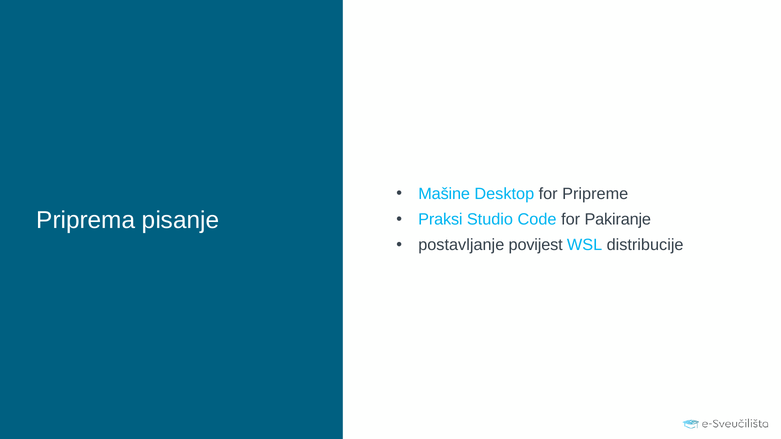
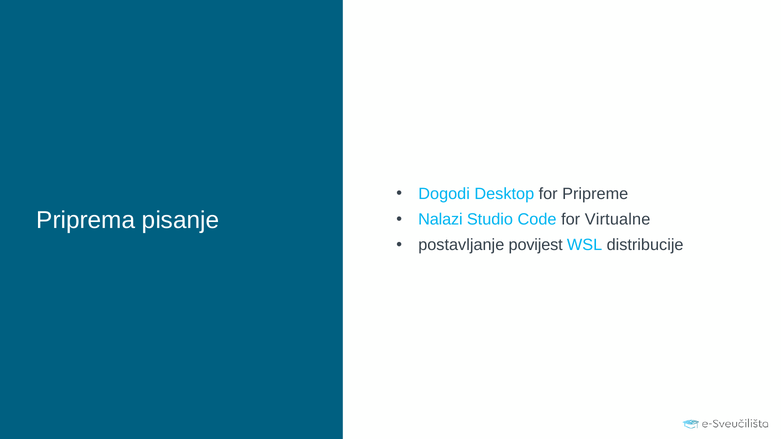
Mašine: Mašine -> Dogodi (444, 194)
Praksi: Praksi -> Nalazi (440, 220)
Pakiranje: Pakiranje -> Virtualne (618, 220)
